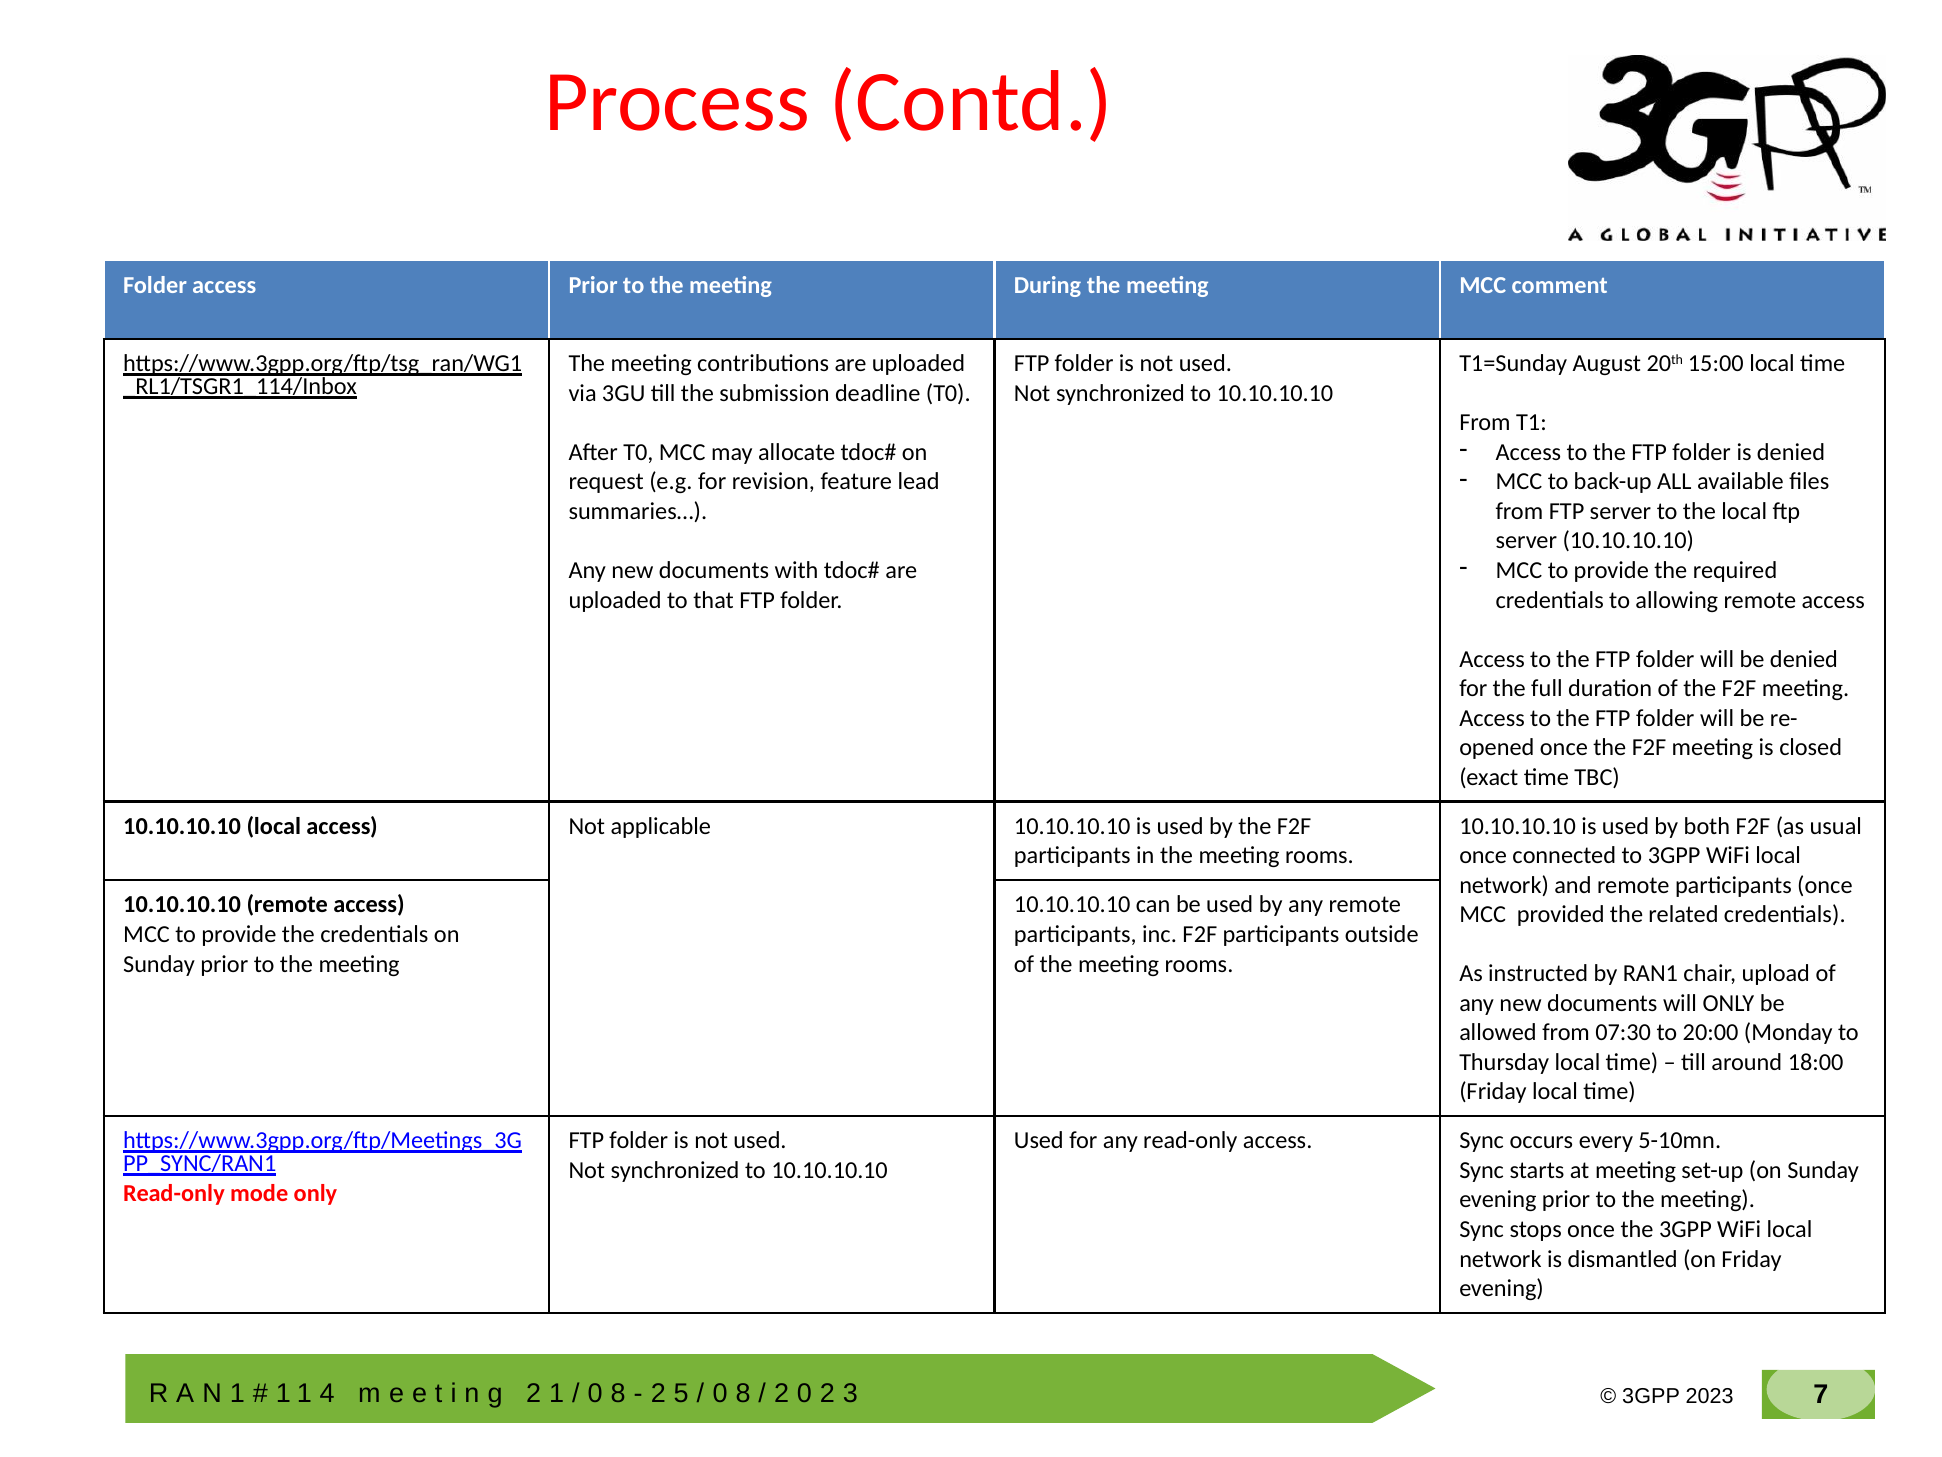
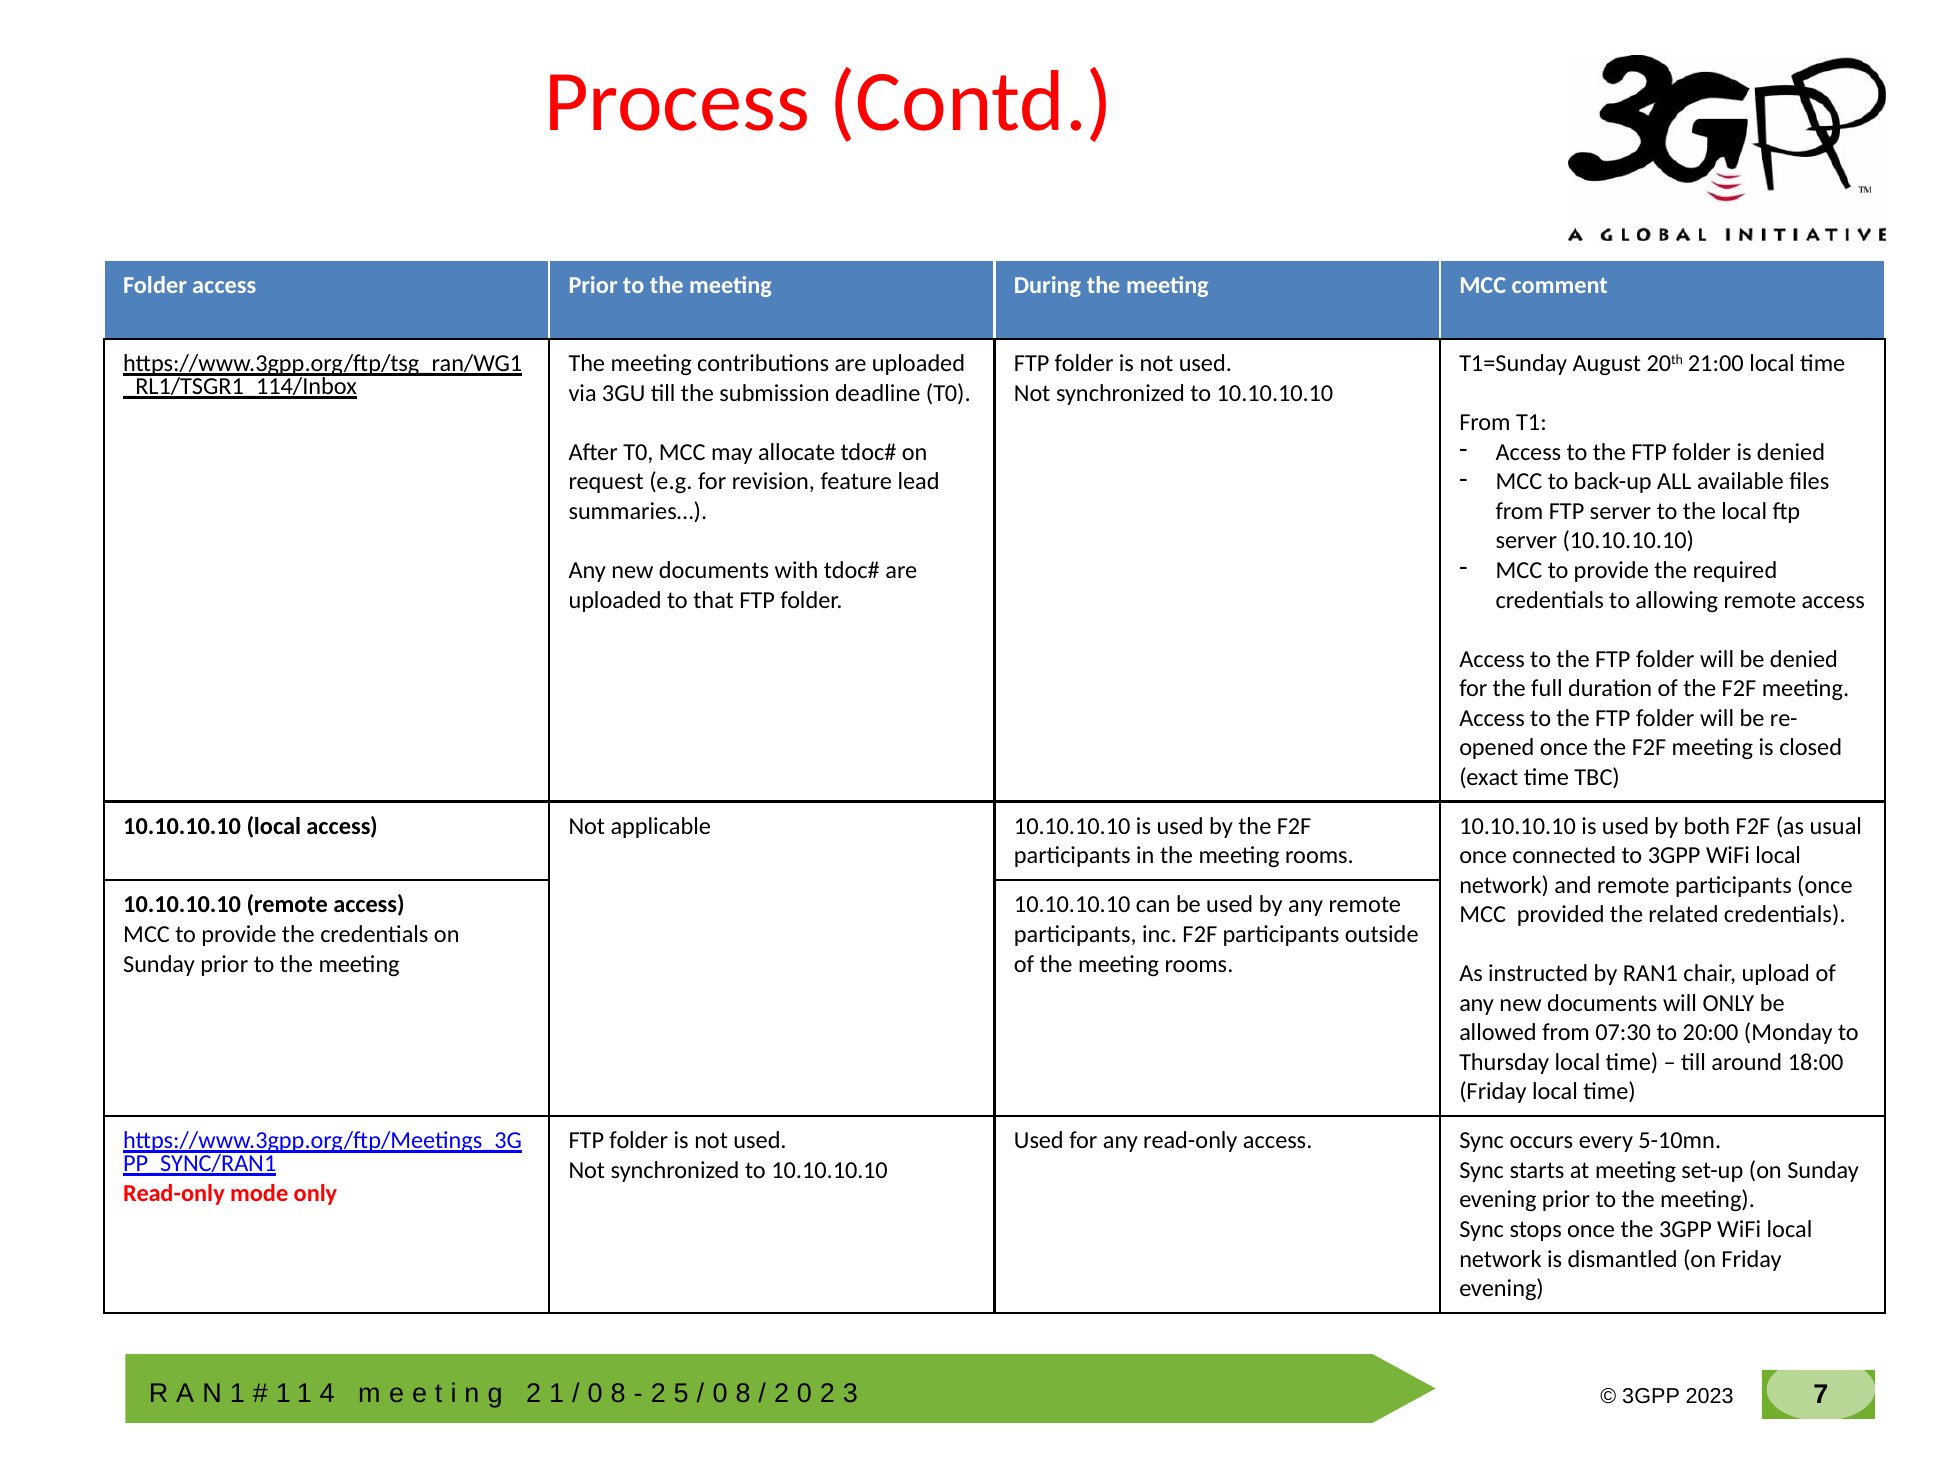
15:00: 15:00 -> 21:00 (1716, 364)
